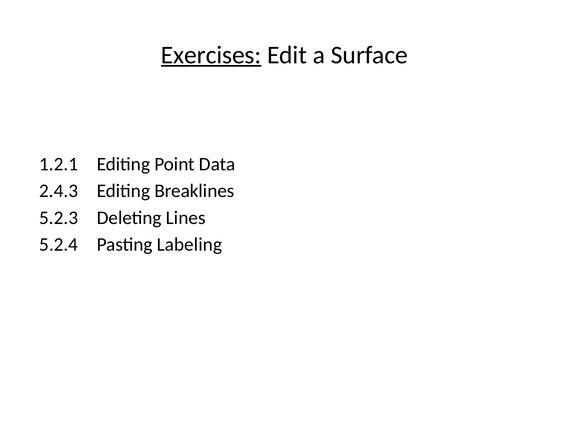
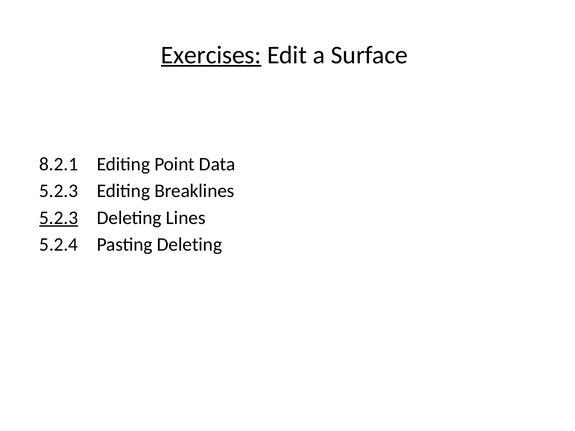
1.2.1: 1.2.1 -> 8.2.1 (59, 164)
2.4.3: 2.4.3 -> 5.2.3 (59, 191)
5.2.3 underline: none -> present (59, 218)
Pasting Labeling: Labeling -> Deleting (189, 245)
